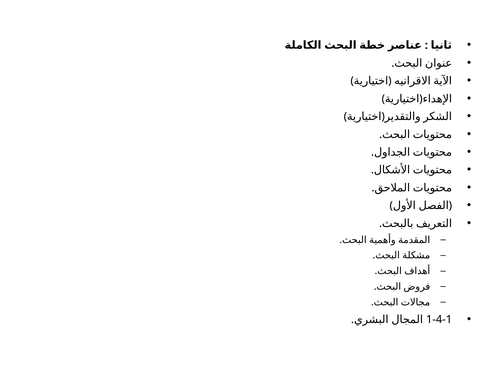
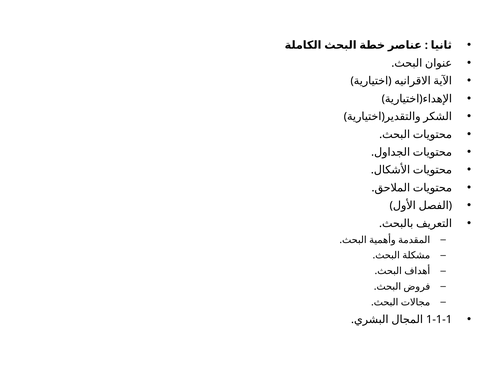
1-4-1: 1-4-1 -> 1-1-1 (439, 319)
